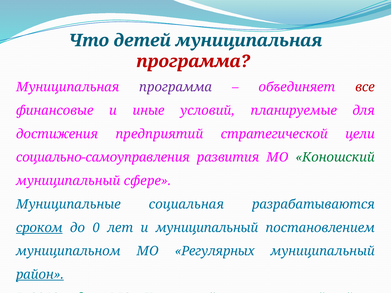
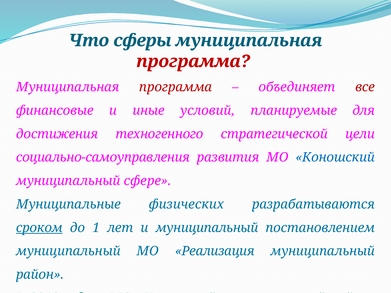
детей: детей -> сферы (142, 41)
программа colour: purple -> red (176, 87)
предприятий: предприятий -> техногенного (160, 134)
Коношский colour: green -> blue (335, 158)
социальная: социальная -> физических (186, 204)
0: 0 -> 1 (96, 228)
муниципальном: муниципальном -> муниципальный (68, 251)
МО Регулярных: Регулярных -> Реализация (215, 251)
район underline: present -> none (40, 275)
